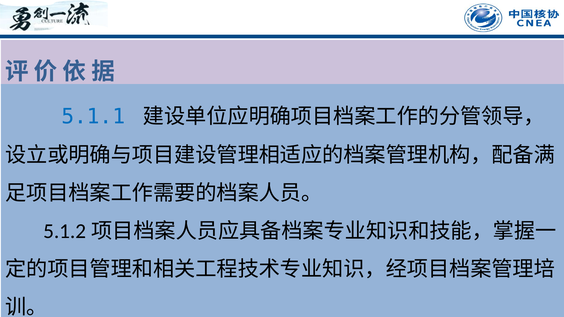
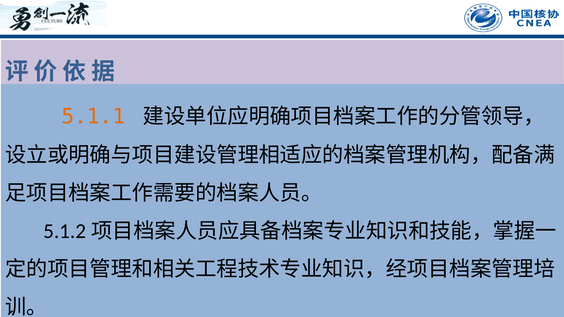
5.1.1 colour: blue -> orange (93, 117)
